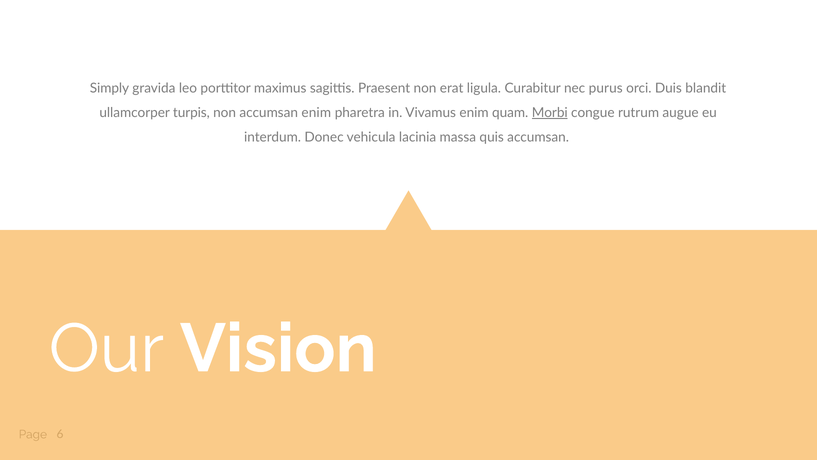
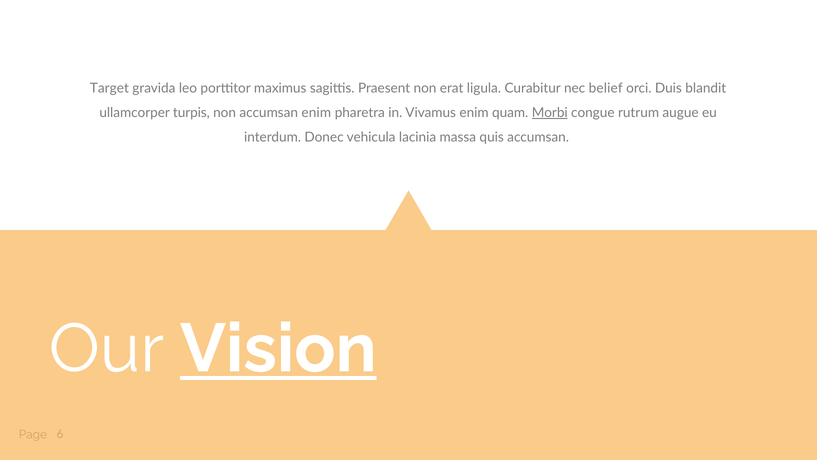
Simply: Simply -> Target (109, 88)
purus: purus -> belief (606, 88)
Vision underline: none -> present (278, 349)
